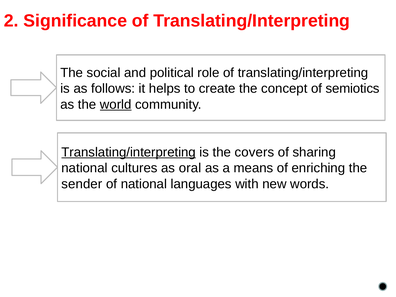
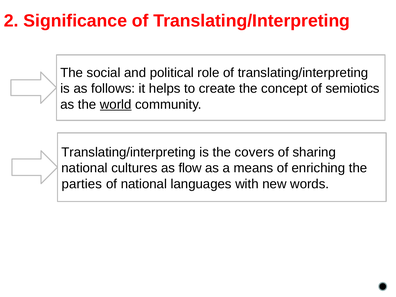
Translating/interpreting underline: present -> none (129, 152)
oral: oral -> flow (190, 168)
sender: sender -> parties (82, 184)
